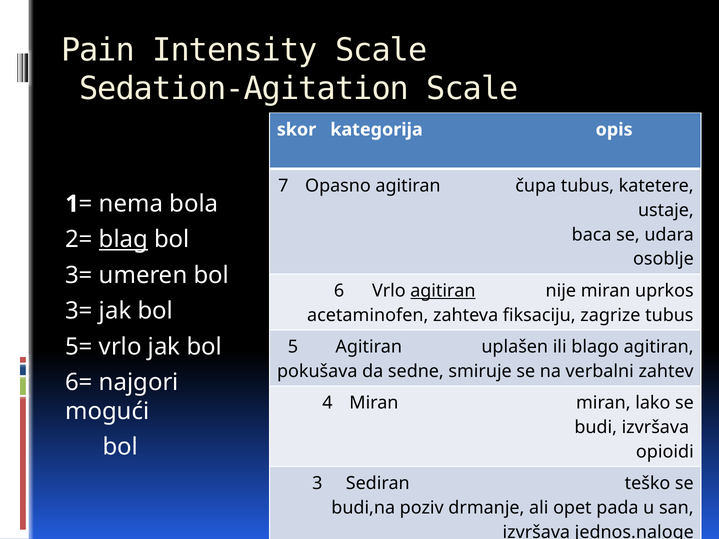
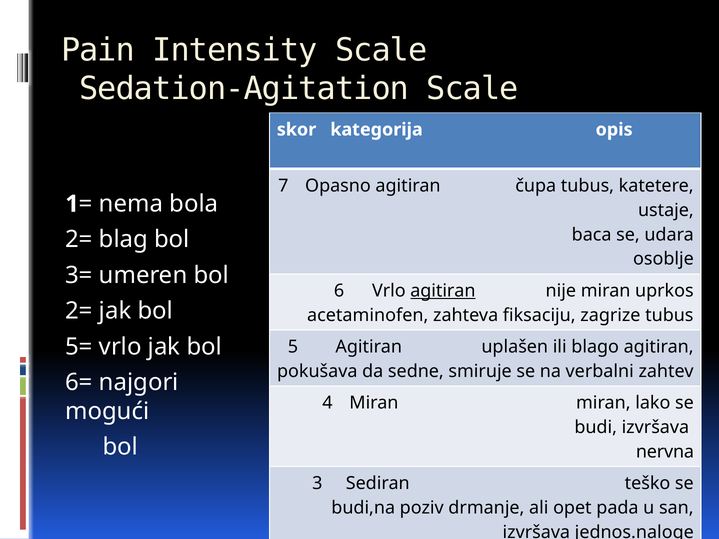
blag underline: present -> none (123, 240)
3=: 3= -> 2= (79, 311)
opioidi: opioidi -> nervna (665, 452)
